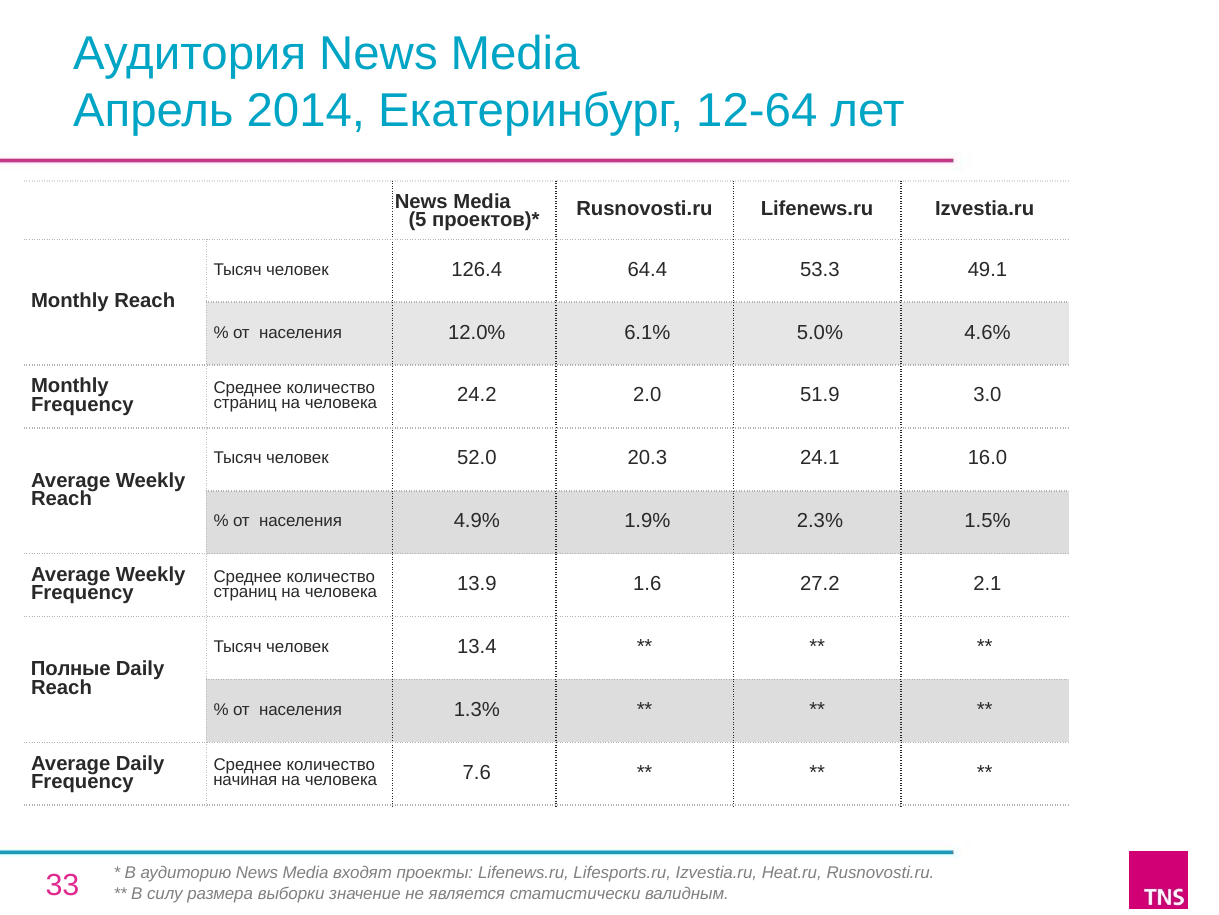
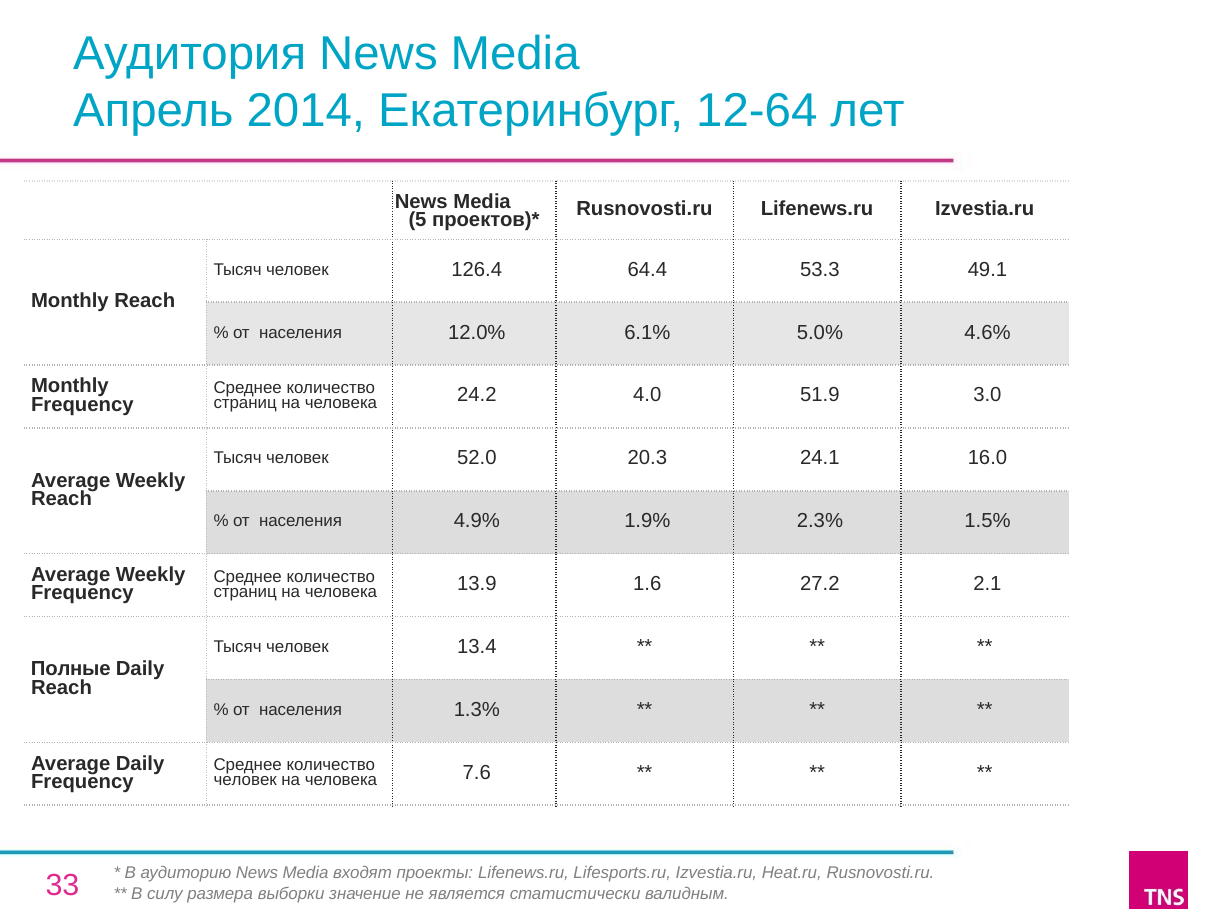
2.0: 2.0 -> 4.0 (647, 395)
начиная: начиная -> человек (245, 780)
